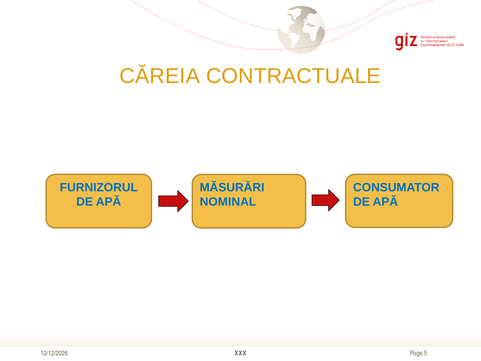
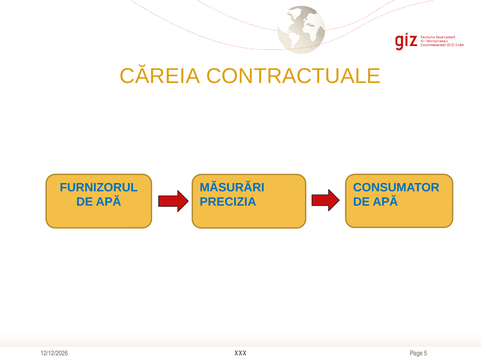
NOMINAL: NOMINAL -> PRECIZIA (228, 202)
